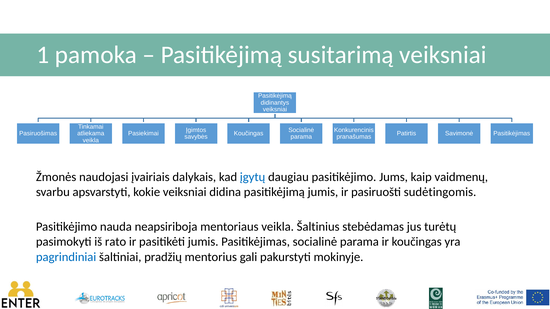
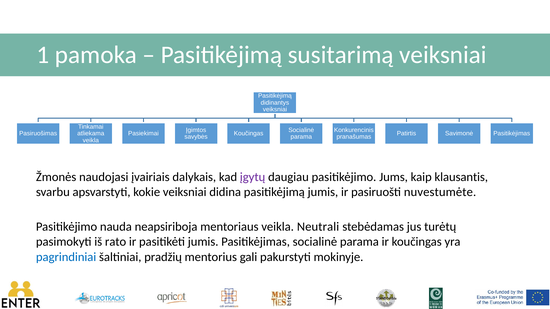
įgytų colour: blue -> purple (253, 177)
vaidmenų: vaidmenų -> klausantis (461, 177)
sudėtingomis: sudėtingomis -> nuvestumėte (440, 192)
Šaltinius: Šaltinius -> Neutrali (318, 227)
